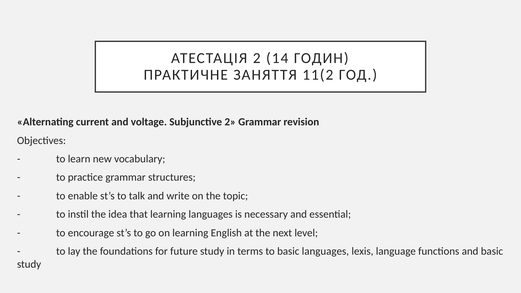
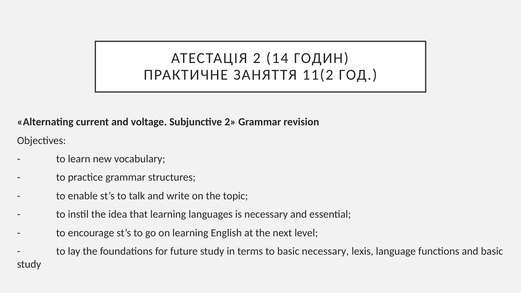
basic languages: languages -> necessary (325, 251)
